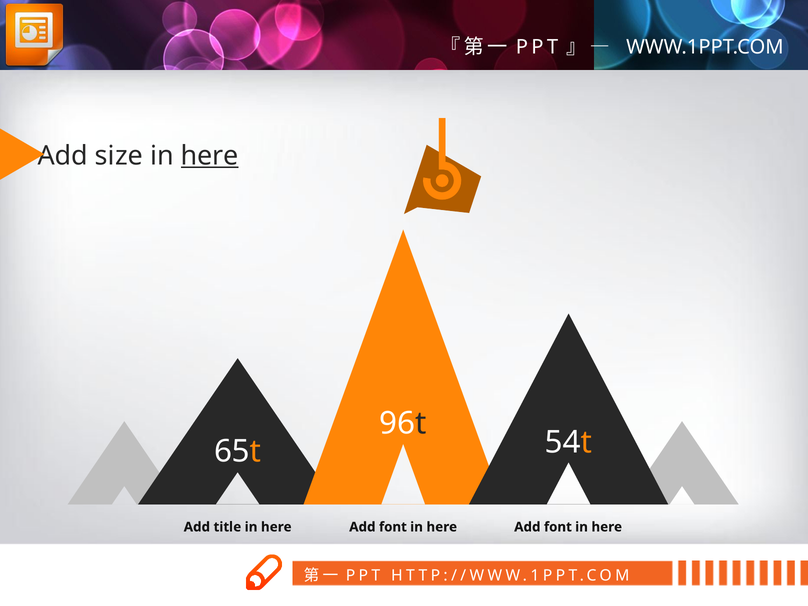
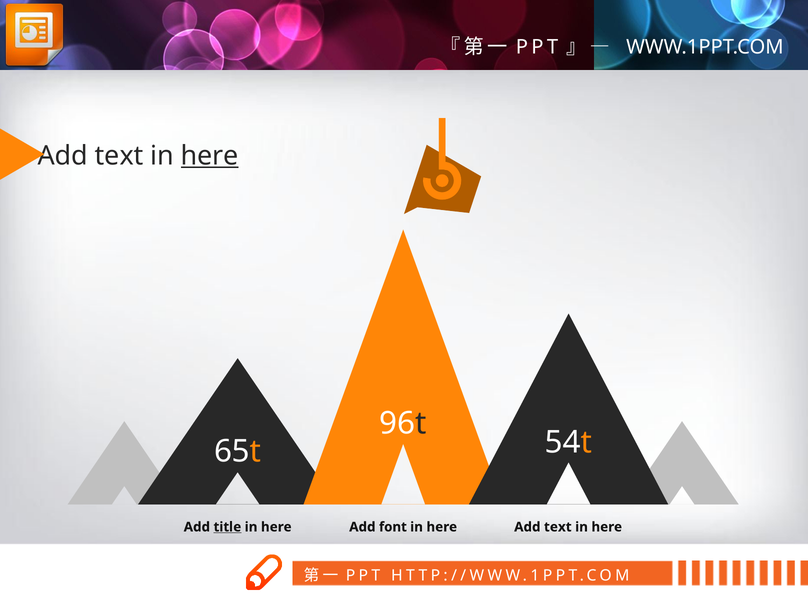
size: size -> text (119, 156)
title underline: none -> present (227, 527)
font: font -> text (558, 527)
